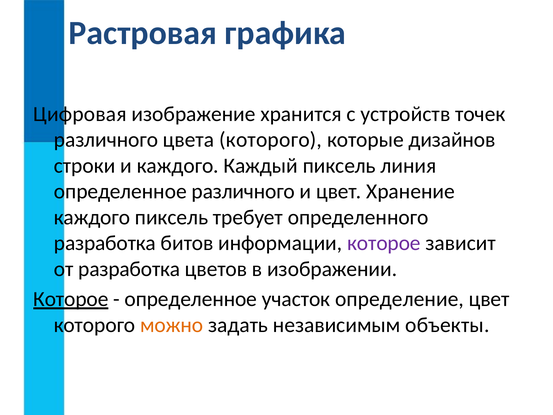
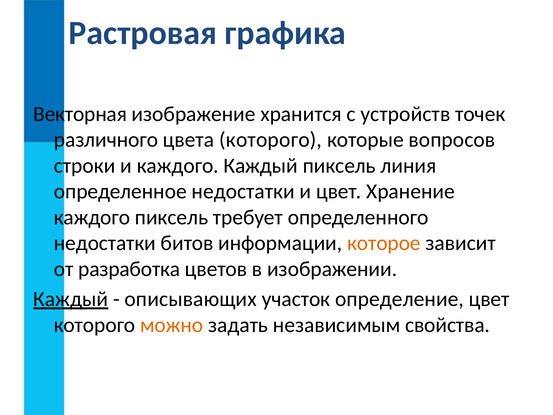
Цифровая: Цифровая -> Векторная (80, 114)
дизайнов: дизайнов -> вопросов (452, 140)
определенное различного: различного -> недостатки (243, 191)
разработка: разработка -> недостатки (105, 243)
которое colour: purple -> orange (384, 243)
Которое: Которое -> Каждый (71, 299)
определенное: определенное -> описывающих (191, 299)
объекты: объекты -> свойства (448, 325)
